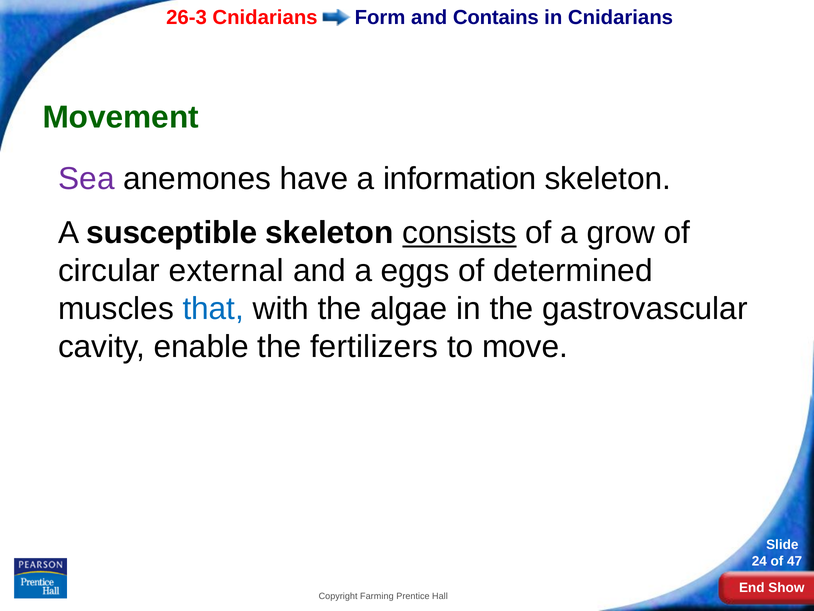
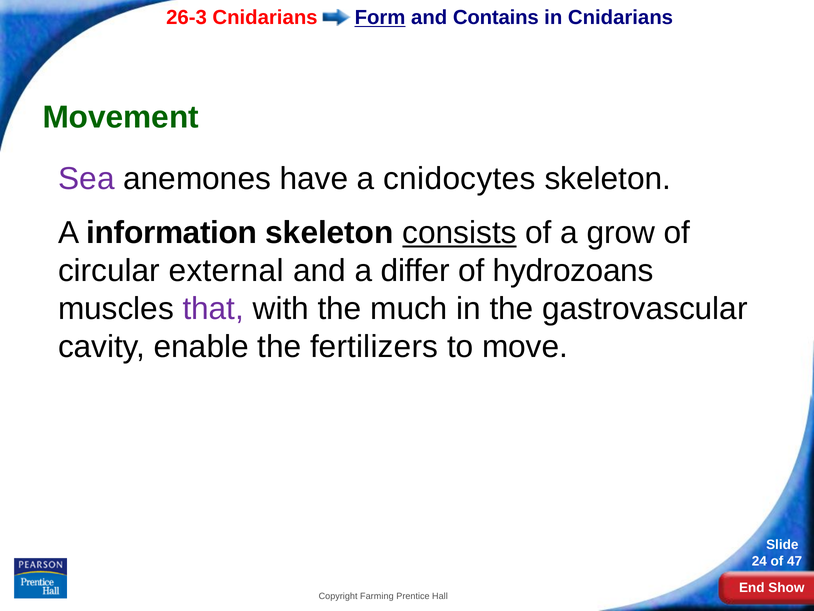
Form underline: none -> present (380, 18)
information: information -> cnidocytes (459, 179)
susceptible: susceptible -> information (172, 233)
eggs: eggs -> differ (415, 271)
determined: determined -> hydrozoans (573, 271)
that colour: blue -> purple (213, 309)
algae: algae -> much (409, 309)
